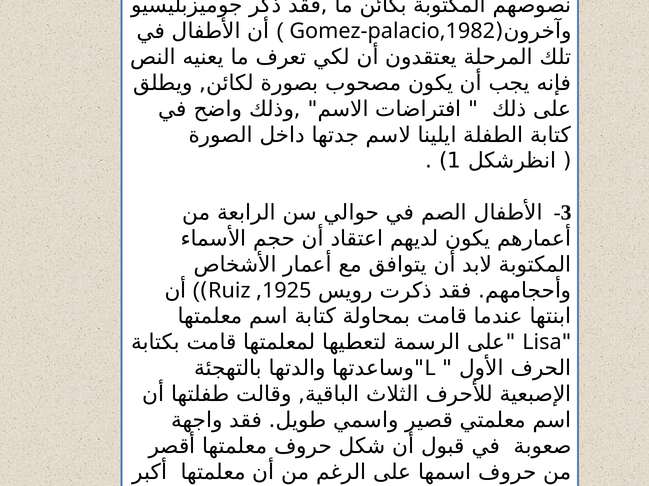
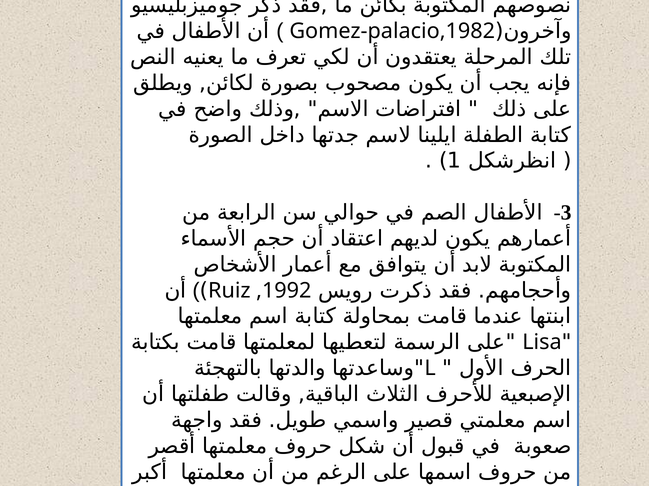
,1925: ,1925 -> ,1992 (284, 291)
